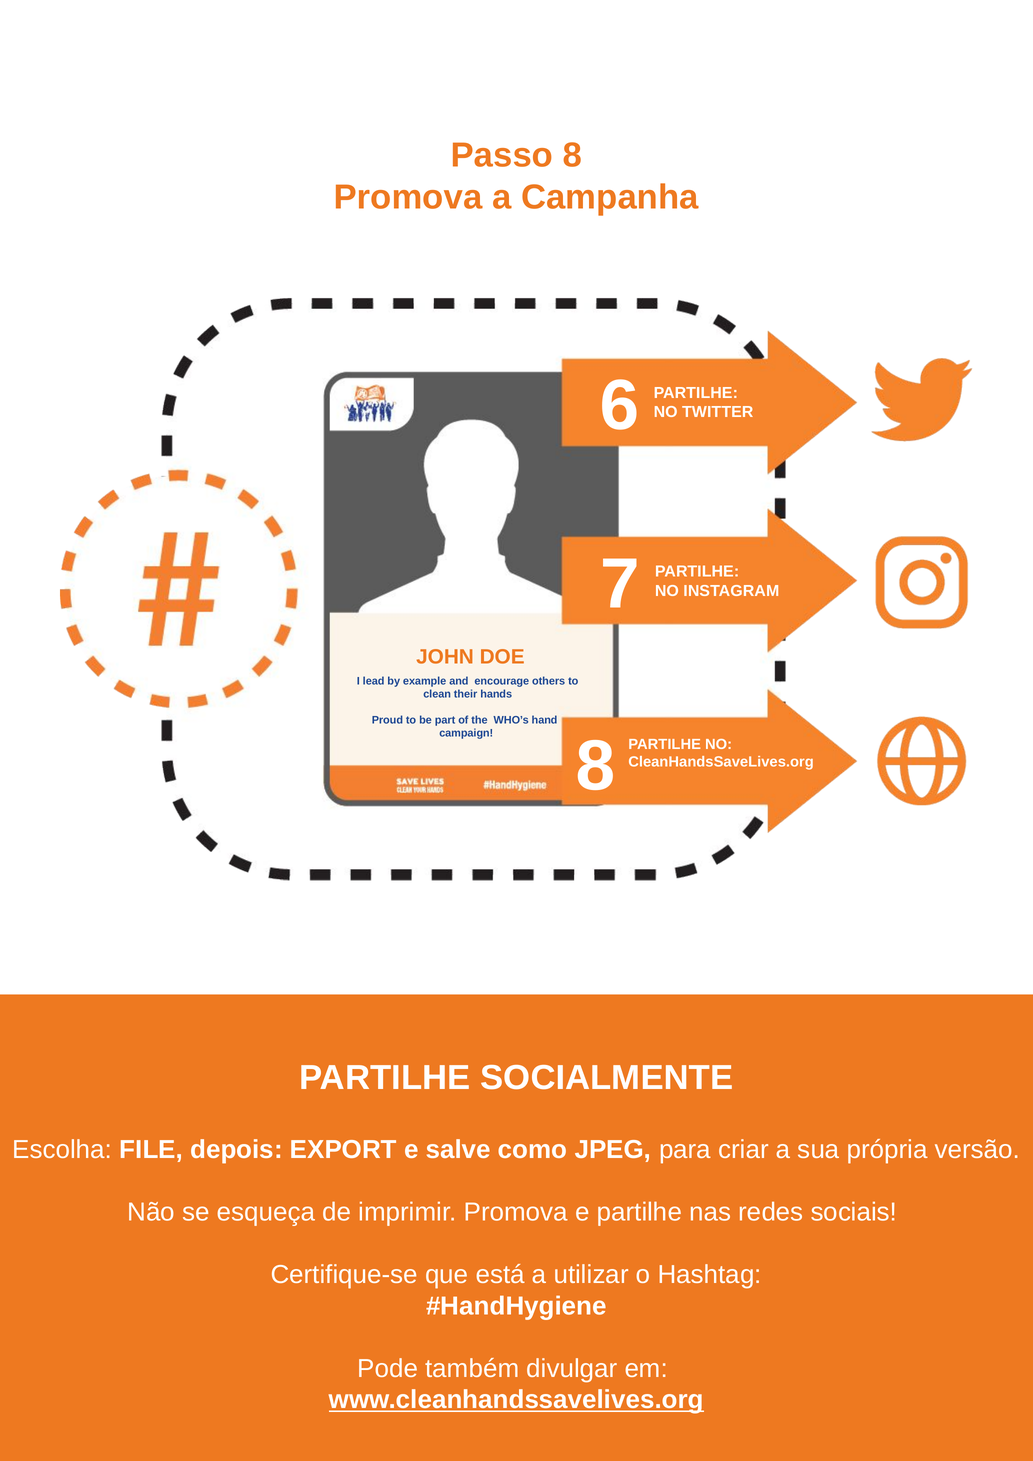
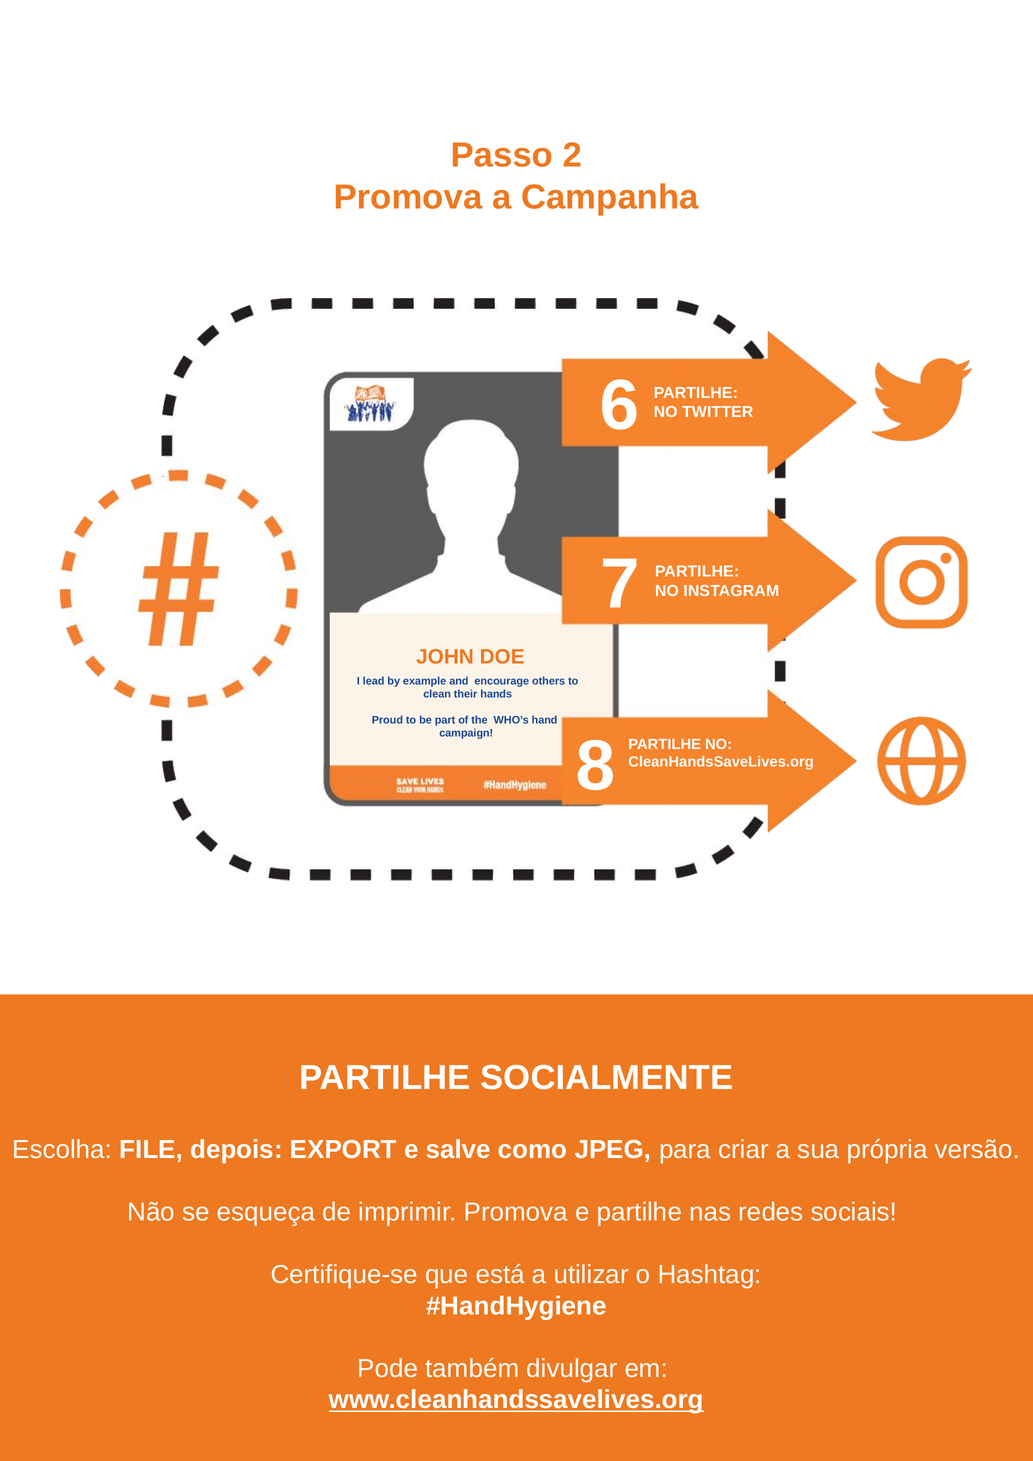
Passo 8: 8 -> 2 (572, 155)
